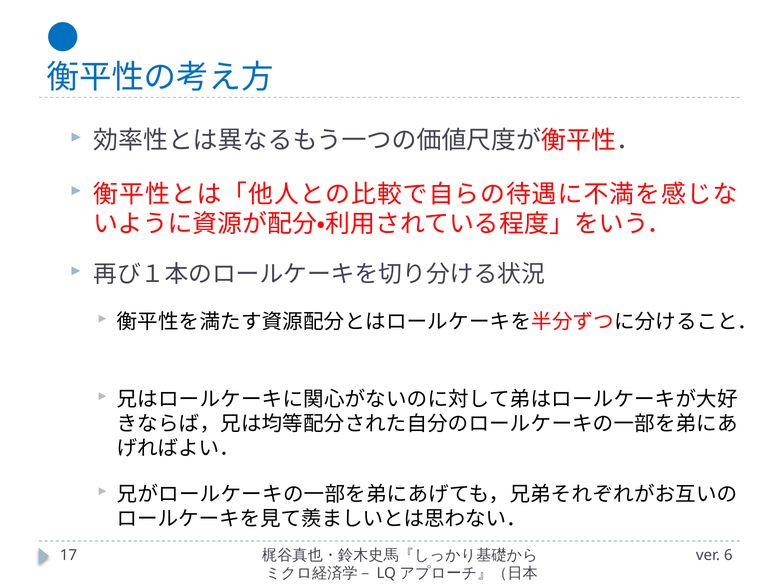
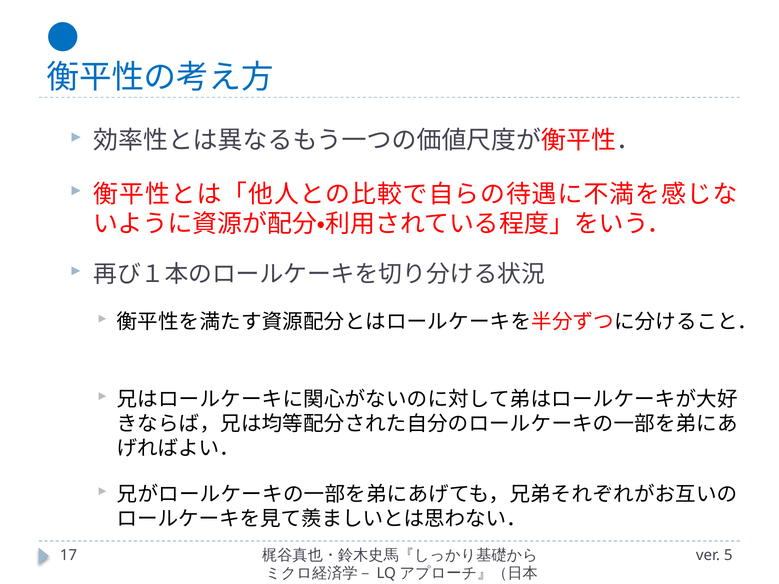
6: 6 -> 5 (728, 556)
